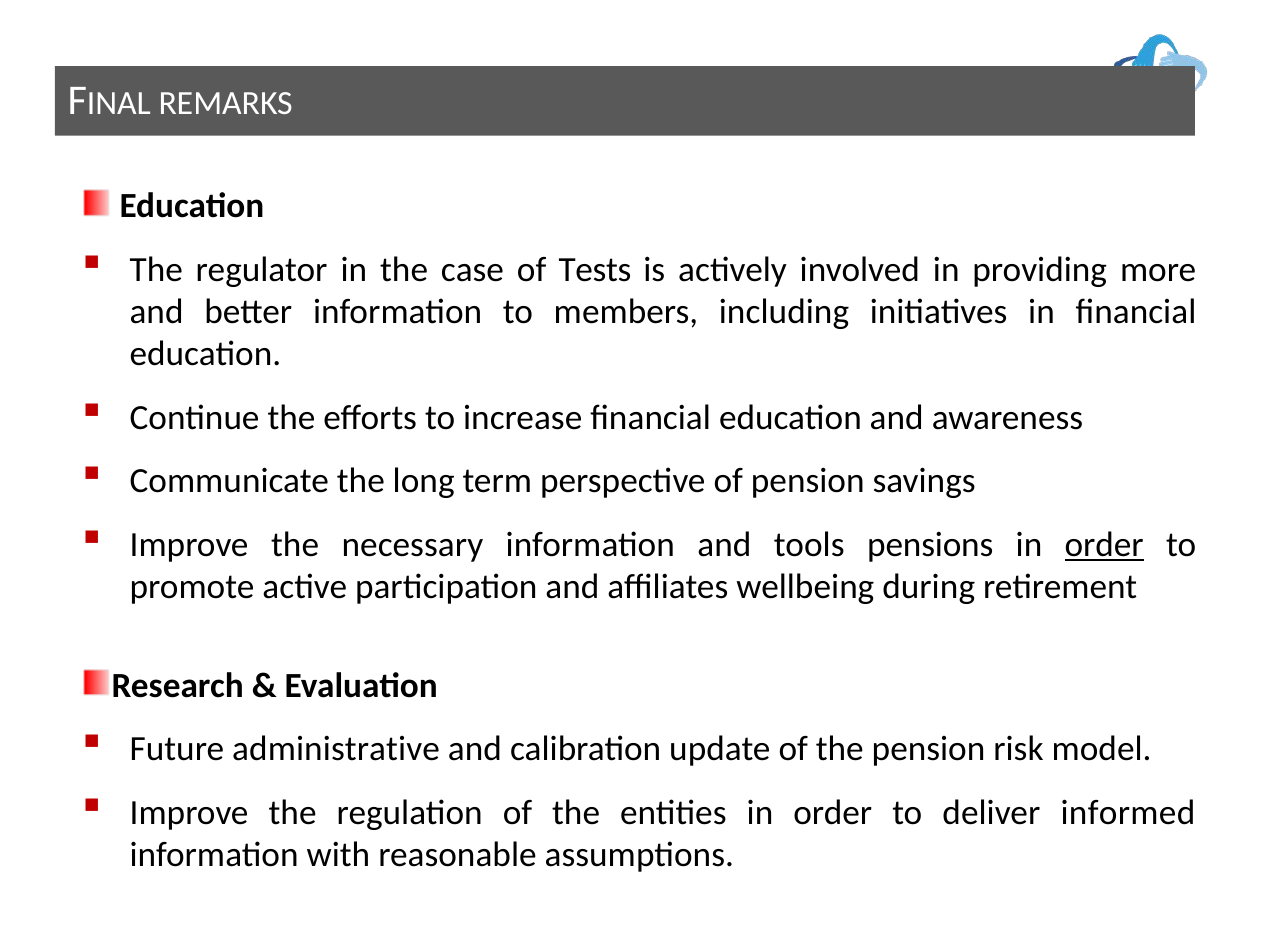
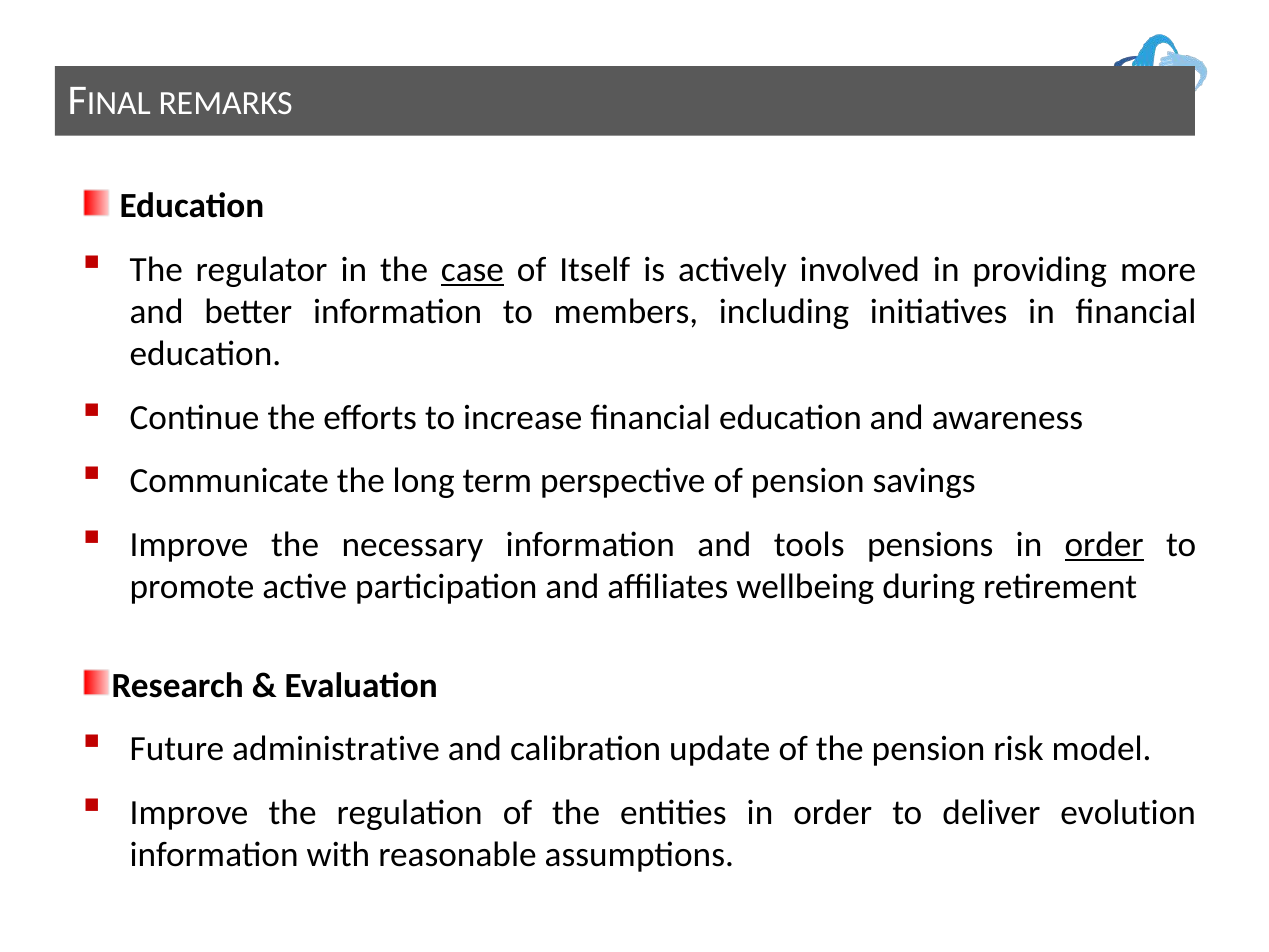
case underline: none -> present (472, 269)
Tests: Tests -> Itself (595, 269)
informed: informed -> evolution (1128, 812)
